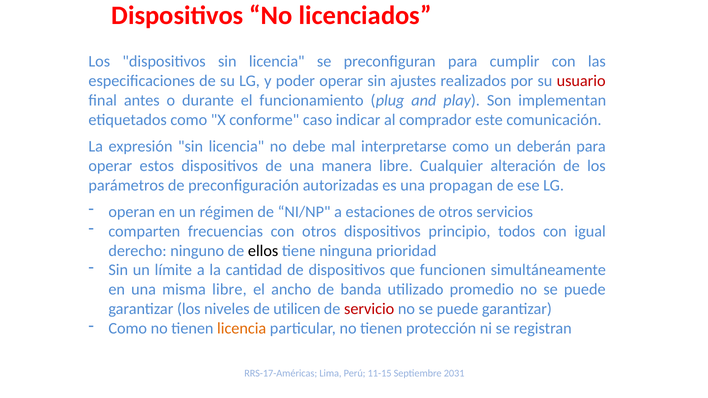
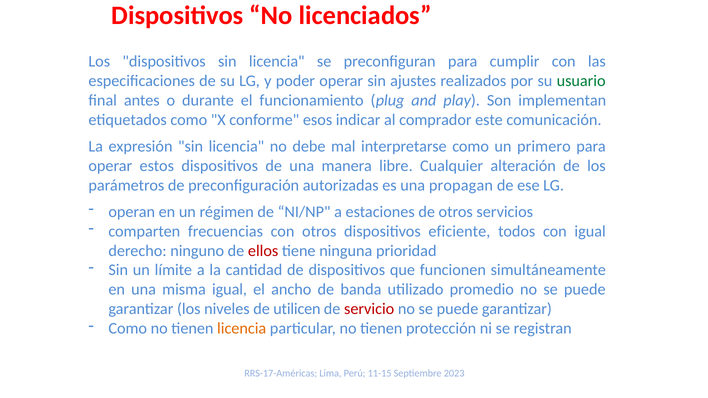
usuario colour: red -> green (581, 81)
caso: caso -> esos (318, 120)
deberán: deberán -> primero (544, 146)
principio: principio -> eficiente (459, 231)
ellos colour: black -> red (263, 251)
misma libre: libre -> igual (230, 290)
2031: 2031 -> 2023 (454, 374)
